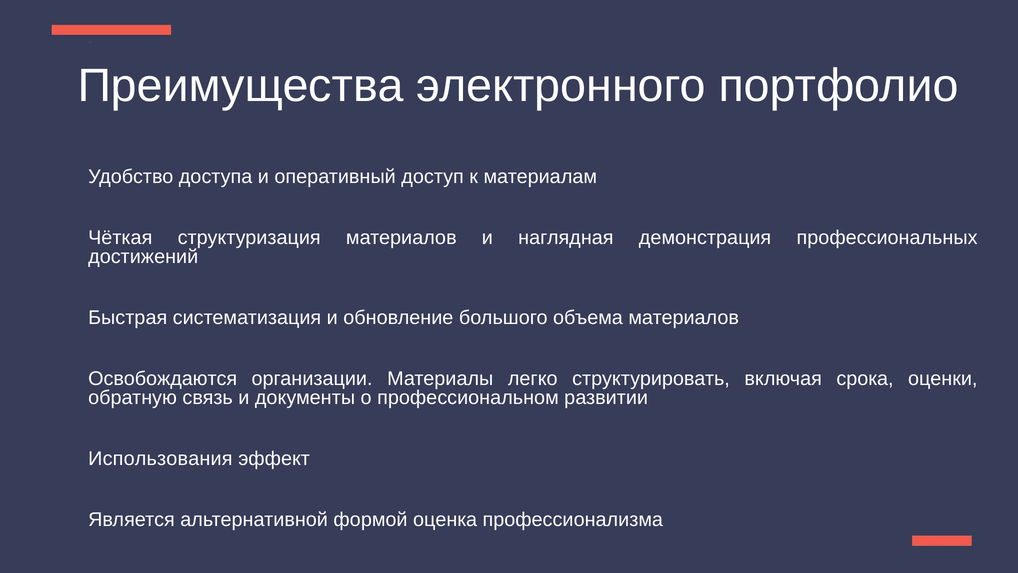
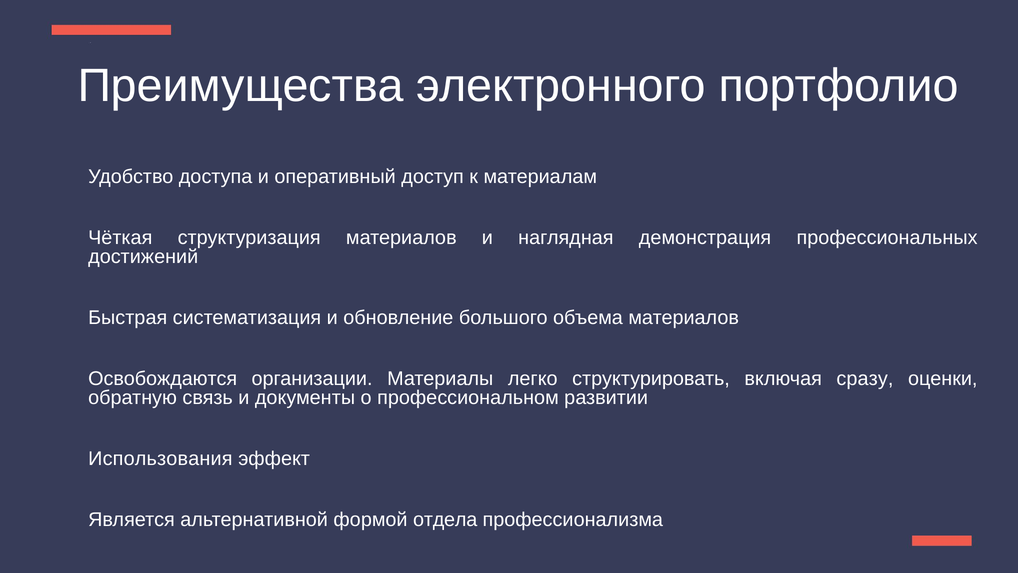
срока: срока -> сразу (865, 378)
оценка: оценка -> отдела (445, 519)
